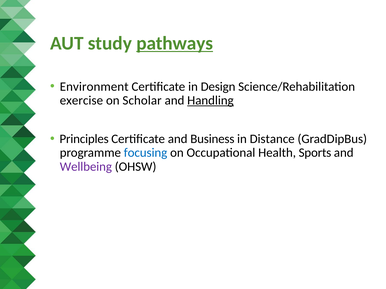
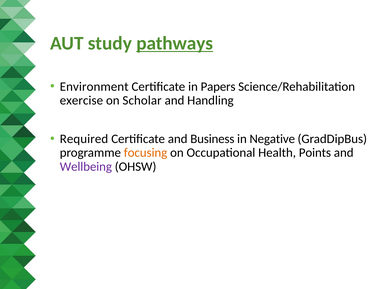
Design: Design -> Papers (218, 87)
Handling underline: present -> none (210, 101)
Principles: Principles -> Required (84, 139)
Distance: Distance -> Negative (272, 139)
focusing colour: blue -> orange (146, 153)
Sports: Sports -> Points (315, 153)
